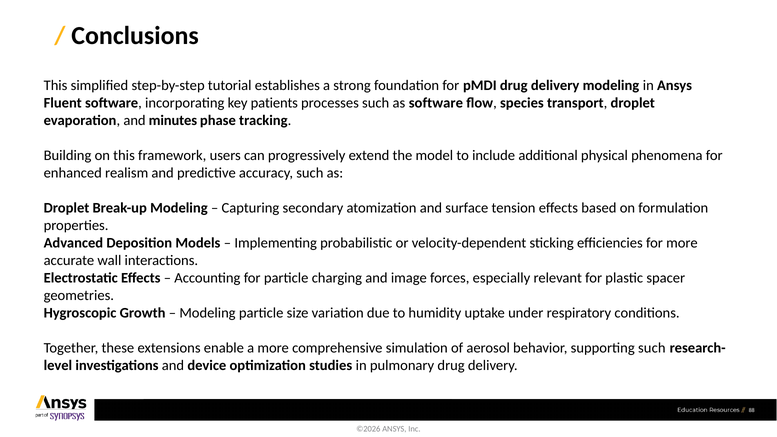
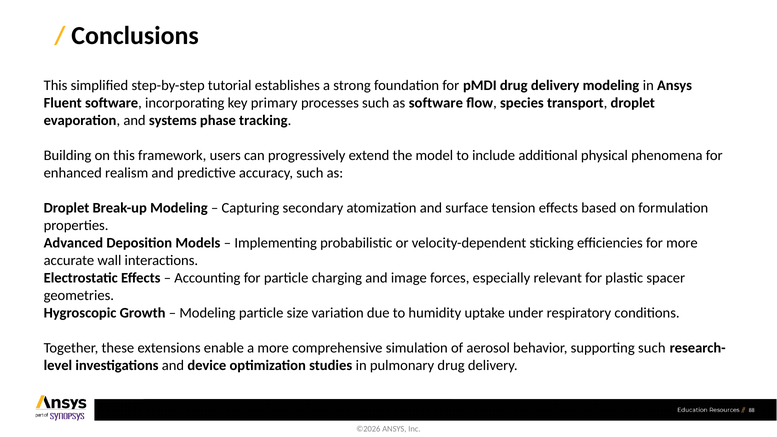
patients: patients -> primary (274, 103)
minutes: minutes -> systems (173, 121)
